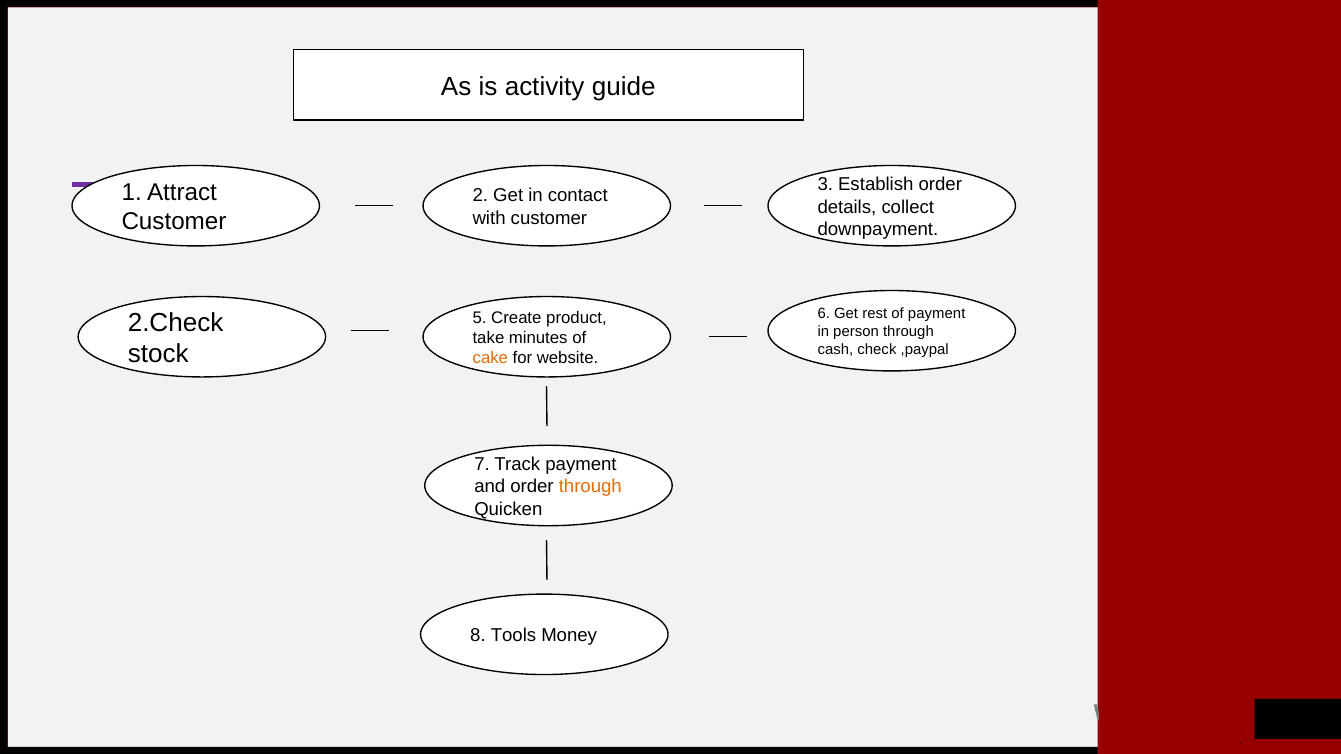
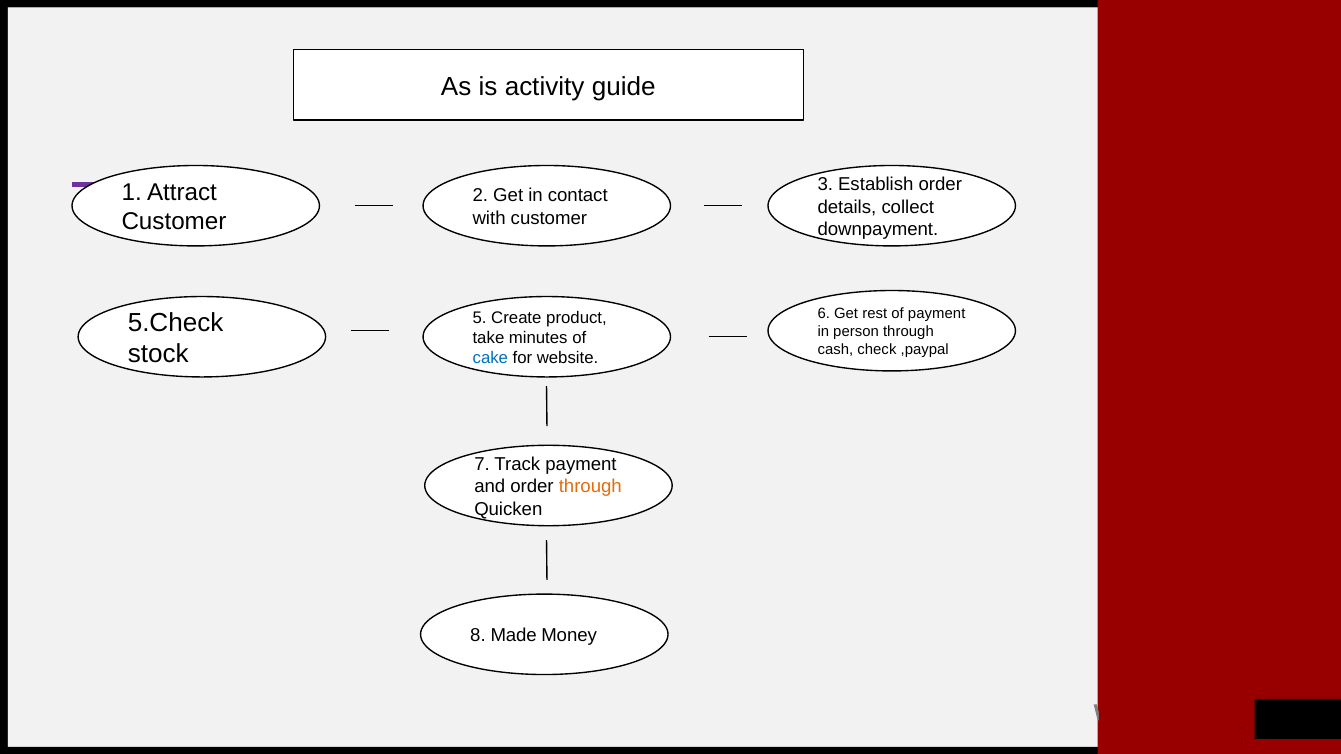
2.Check: 2.Check -> 5.Check (176, 323)
cake colour: orange -> blue (490, 358)
Tools: Tools -> Made (514, 636)
